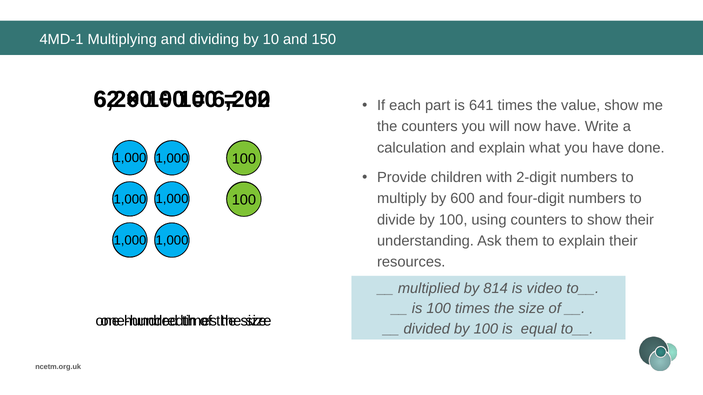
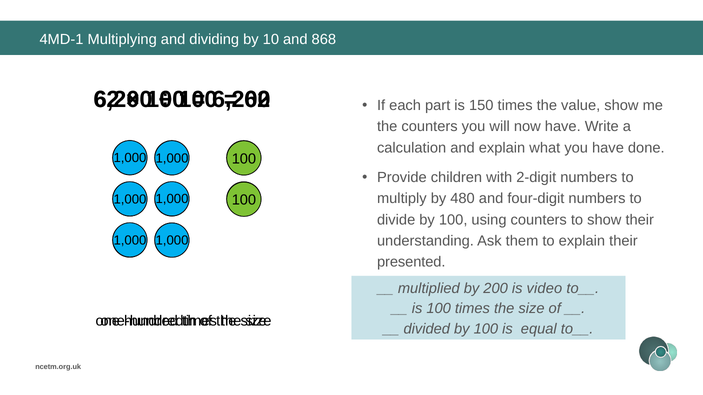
150: 150 -> 868 (324, 39)
641: 641 -> 150 (481, 106)
600: 600 -> 480 (463, 199)
resources: resources -> presented (411, 262)
814: 814 -> 200 (496, 288)
